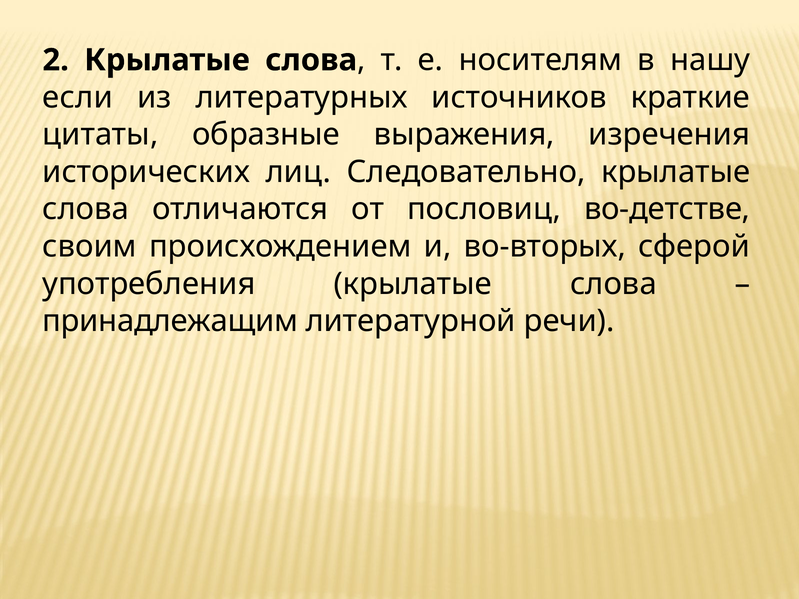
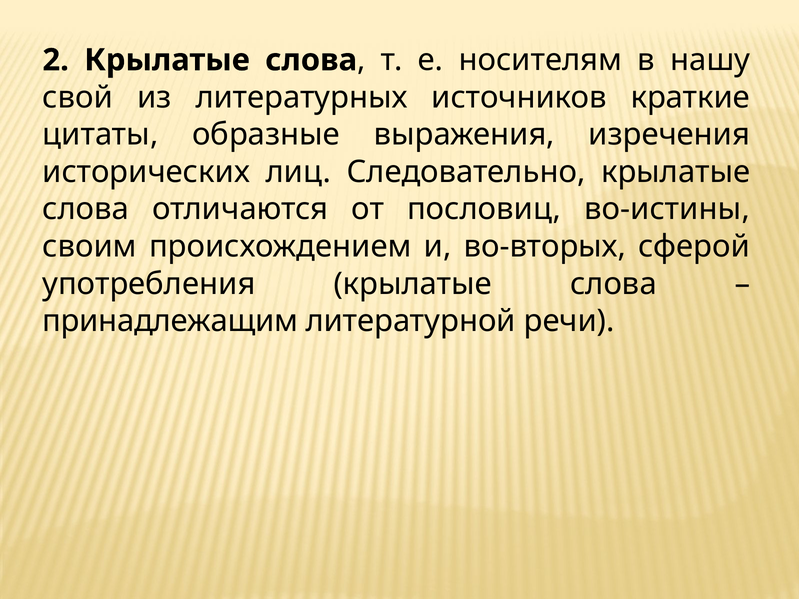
если: если -> свой (78, 97)
во-детстве: во-детстве -> во-истины (667, 209)
